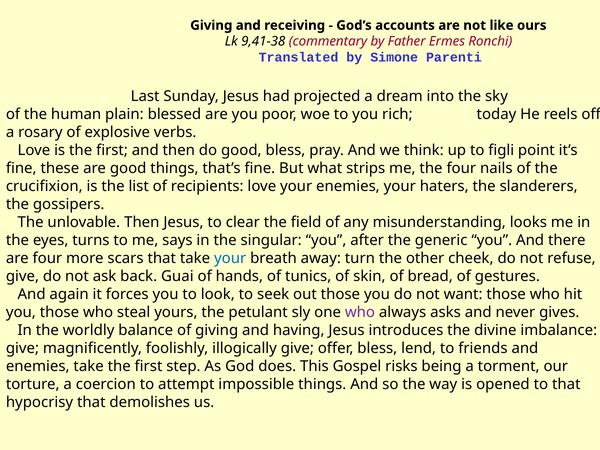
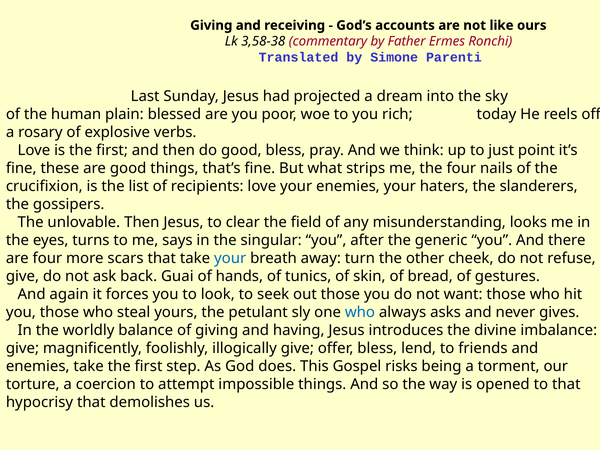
9,41-38: 9,41-38 -> 3,58-38 (263, 41)
figli: figli -> just (501, 151)
who colour: purple -> blue (360, 313)
